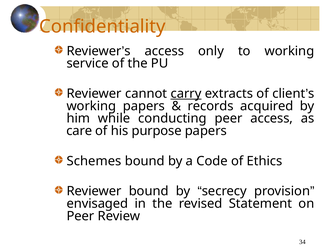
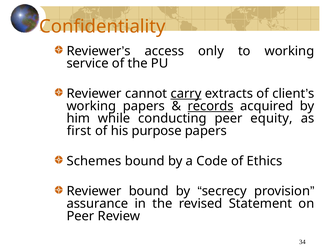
records underline: none -> present (211, 106)
peer access: access -> equity (272, 119)
care: care -> first (79, 131)
envisaged: envisaged -> assurance (97, 204)
